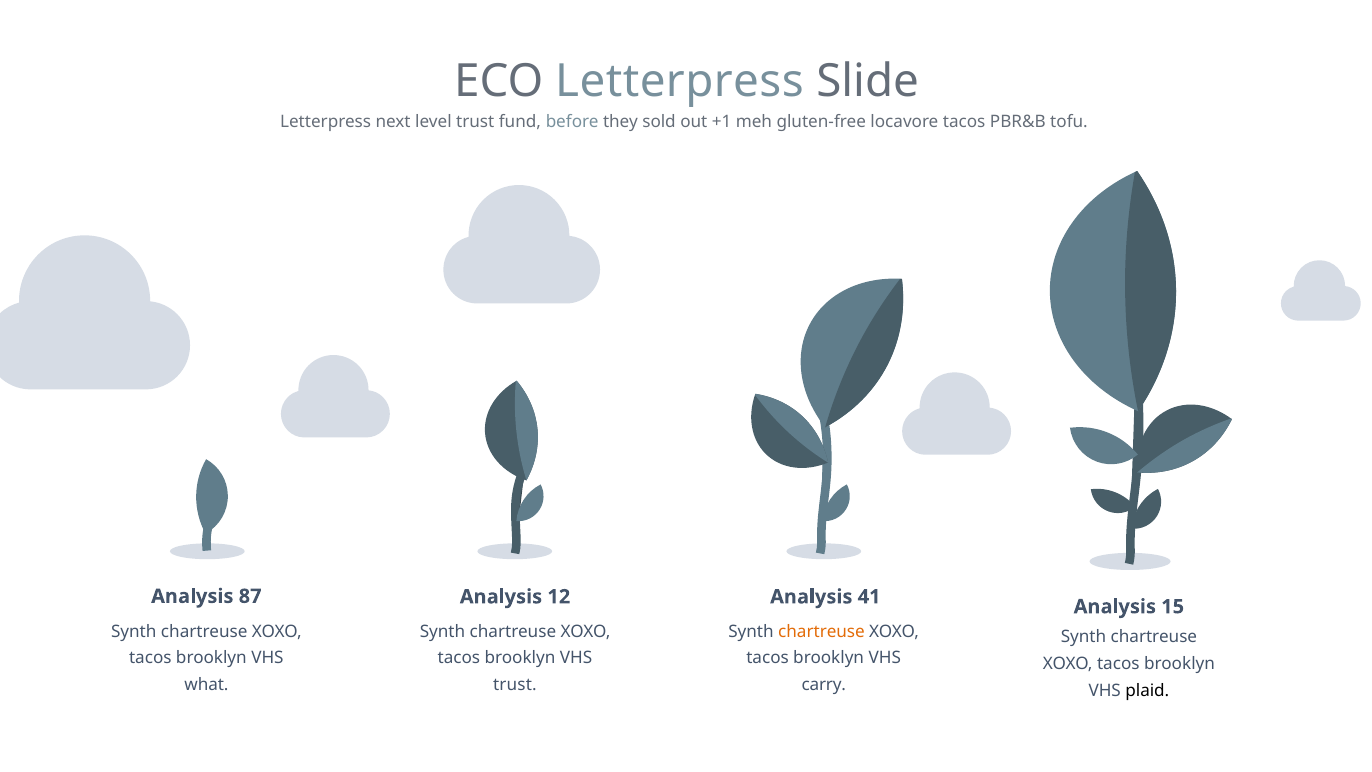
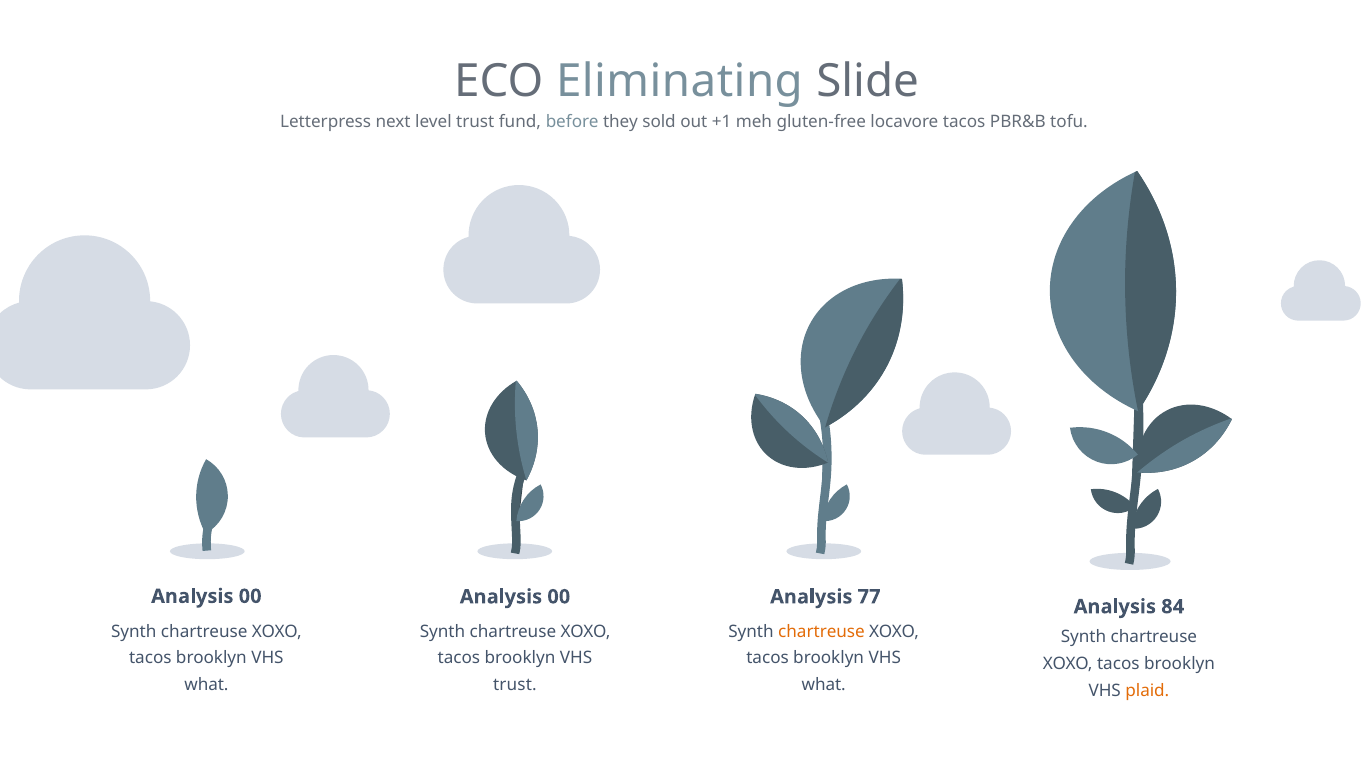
ECO Letterpress: Letterpress -> Eliminating (679, 82)
87: 87 -> 00 (250, 596)
12: 12 -> 00 (559, 597)
41: 41 -> 77 (869, 597)
15: 15 -> 84 (1173, 606)
carry: carry -> what (824, 685)
plaid colour: black -> orange (1147, 690)
